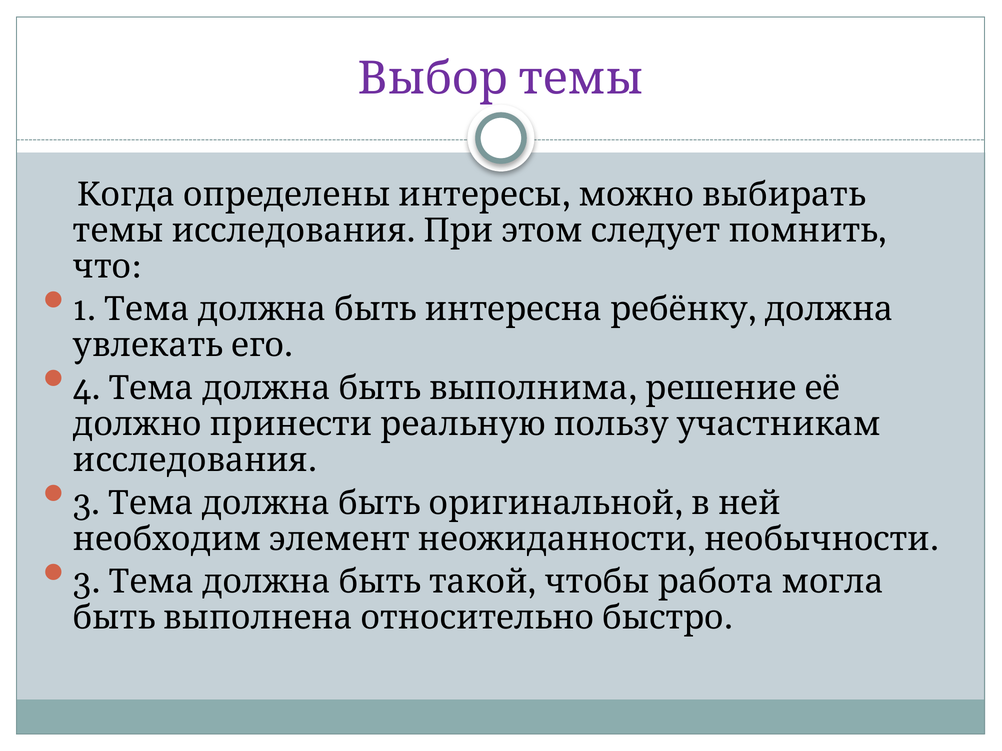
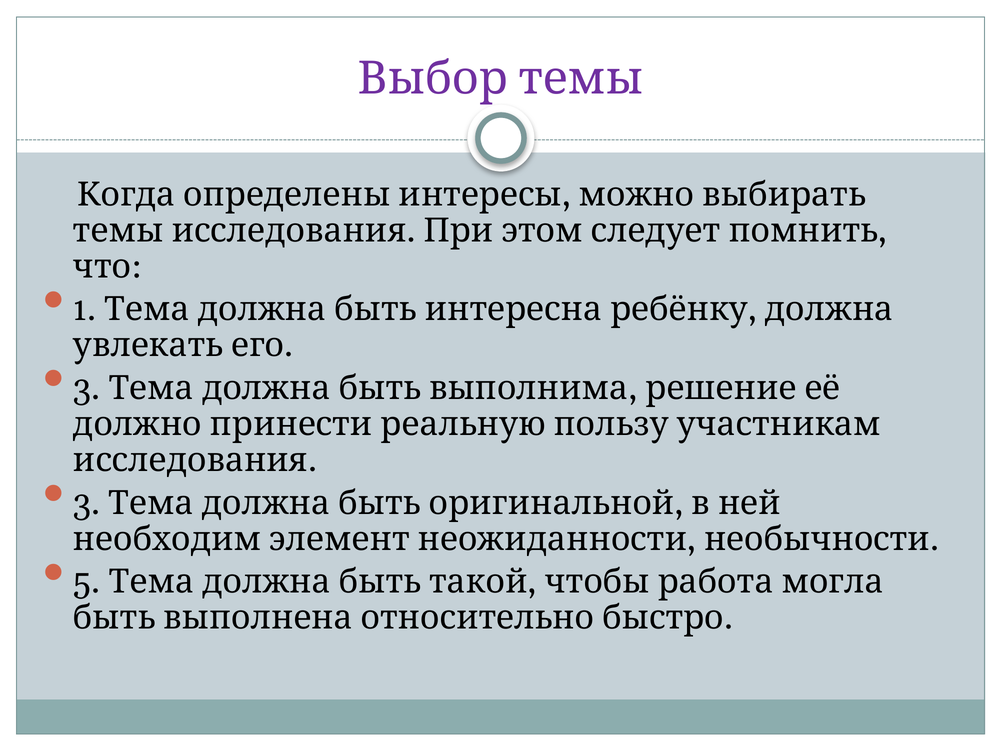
4: 4 -> 3 (87, 388)
3: 3 -> 5 (87, 582)
